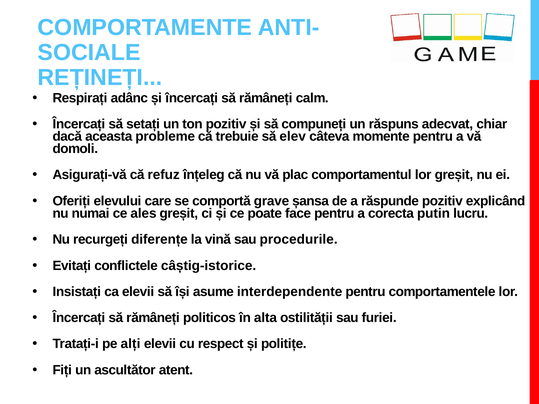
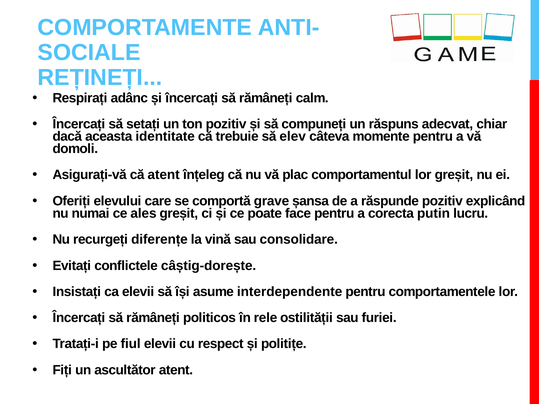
probleme: probleme -> identitate (165, 136)
că refuz: refuz -> atent (164, 175)
procedurile: procedurile -> consolidare (299, 240)
câștig-istorice: câștig-istorice -> câștig-dorește (209, 266)
alta: alta -> rele (265, 318)
alți: alți -> fiul (131, 344)
